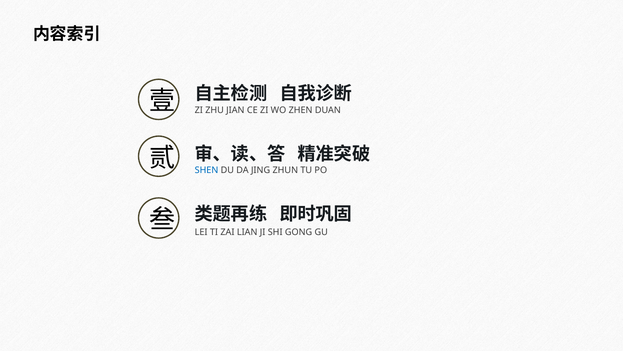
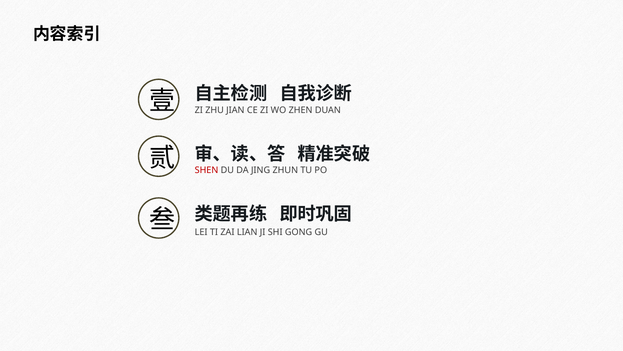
SHEN colour: blue -> red (206, 170)
